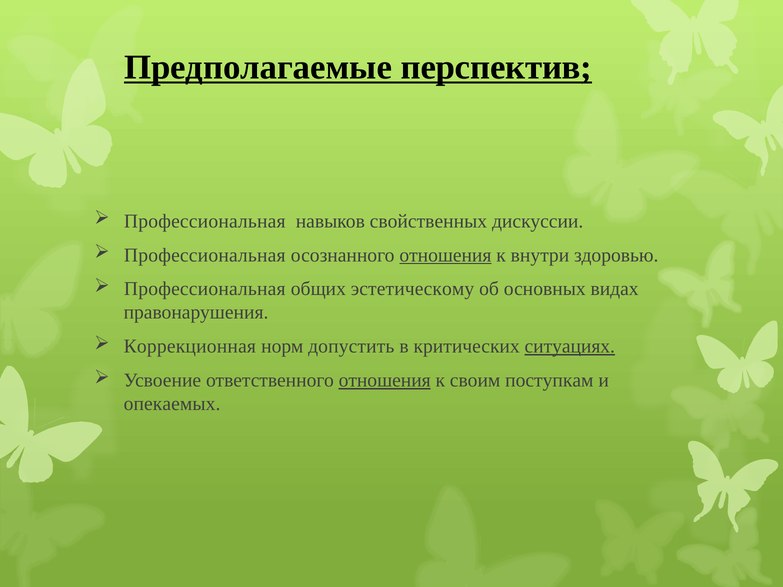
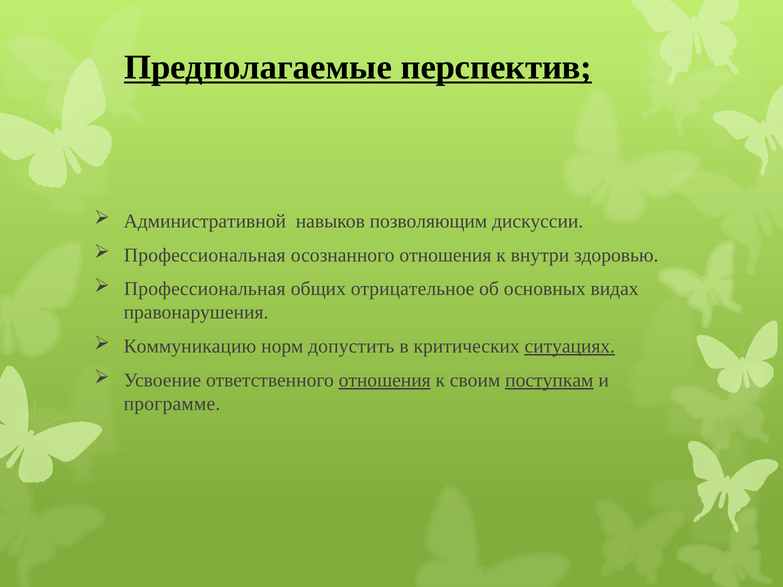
Профессиональная: Профессиональная -> Административной (205, 221)
свойственных: свойственных -> позволяющим (428, 221)
отношения underline: present -> none (445, 255)
эстетическому: эстетическому -> отрицательное (413, 289)
Коррекционная: Коррекционная -> Коммуникацию (190, 347)
поступкам underline: none -> present (549, 380)
опекаемых: опекаемых -> программе (172, 404)
